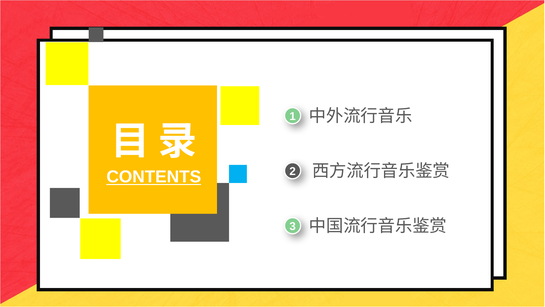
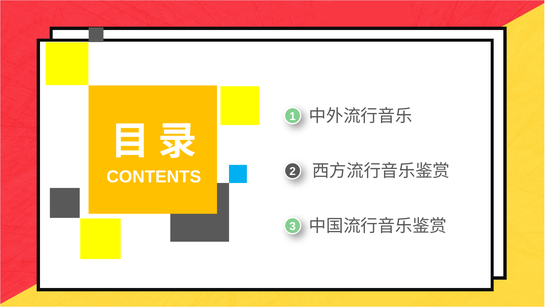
CONTENTS underline: present -> none (154, 177)
